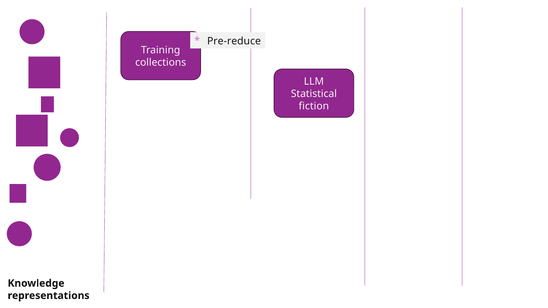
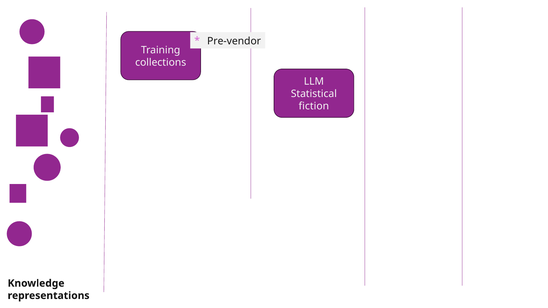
Pre-reduce: Pre-reduce -> Pre-vendor (234, 41)
